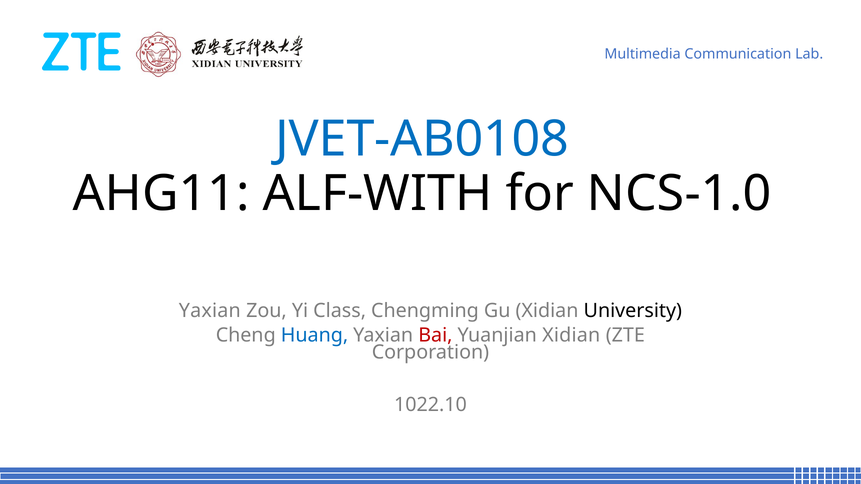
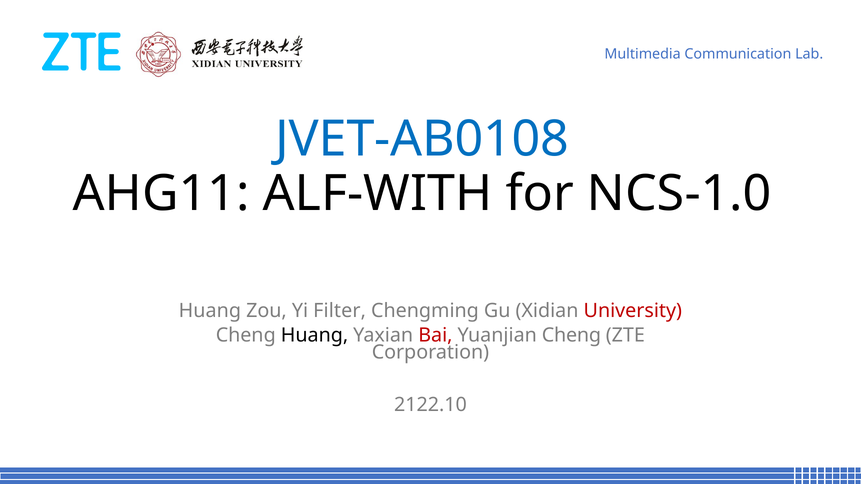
Yaxian: Yaxian -> Huang (210, 311)
Class: Class -> Filter (340, 311)
University colour: black -> red (633, 311)
Huang colour: blue -> black (315, 335)
Yuanjian Xidian: Xidian -> Cheng (571, 335)
1022.10: 1022.10 -> 2122.10 (430, 405)
